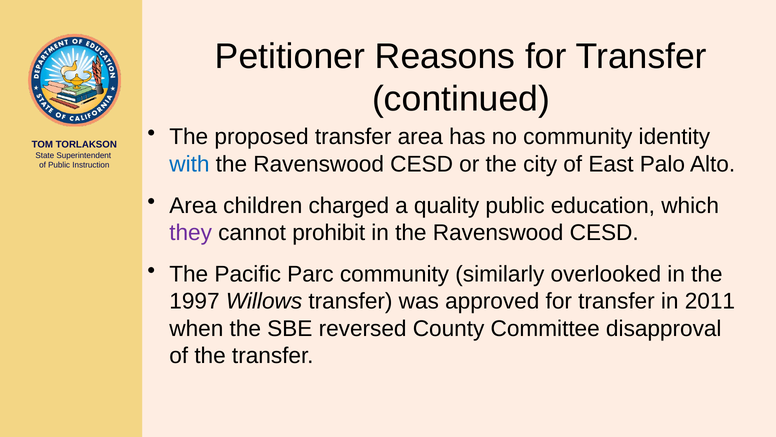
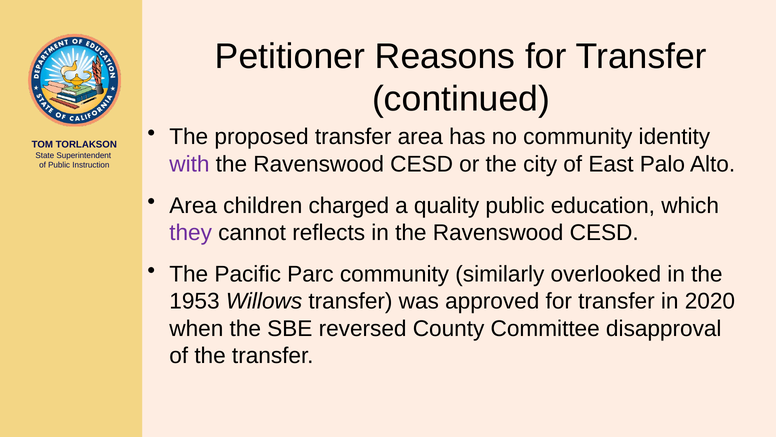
with colour: blue -> purple (189, 164)
prohibit: prohibit -> reflects (329, 232)
1997: 1997 -> 1953 (194, 301)
2011: 2011 -> 2020 (710, 301)
